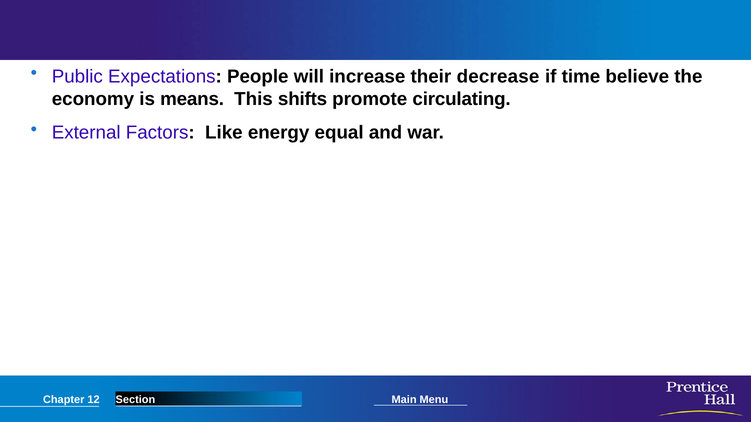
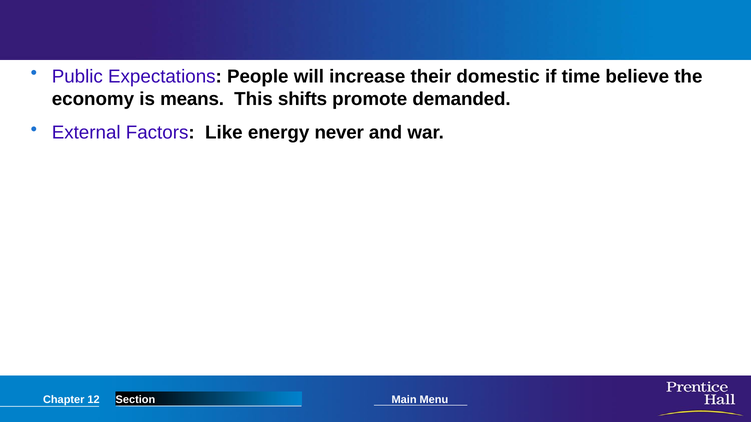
decrease: decrease -> domestic (498, 76)
circulating: circulating -> demanded (462, 99)
equal: equal -> never (339, 133)
